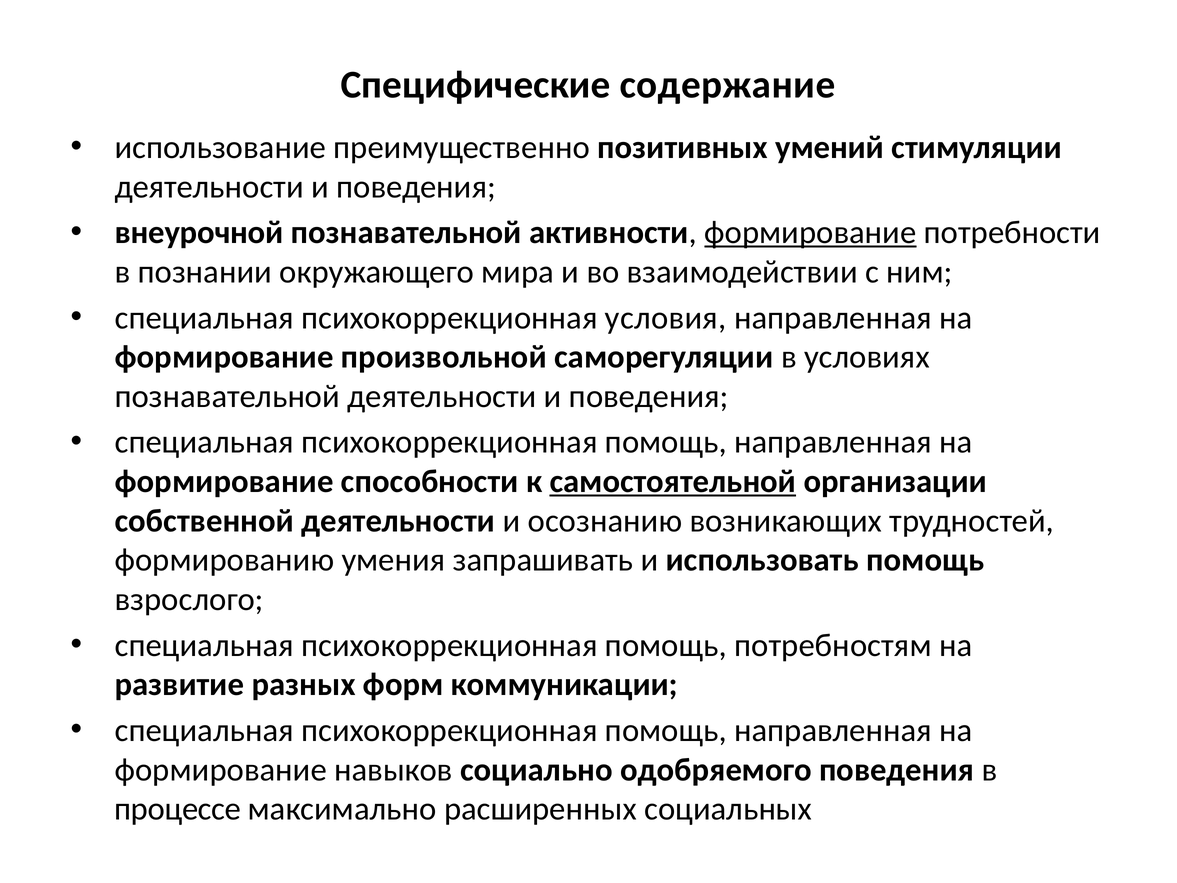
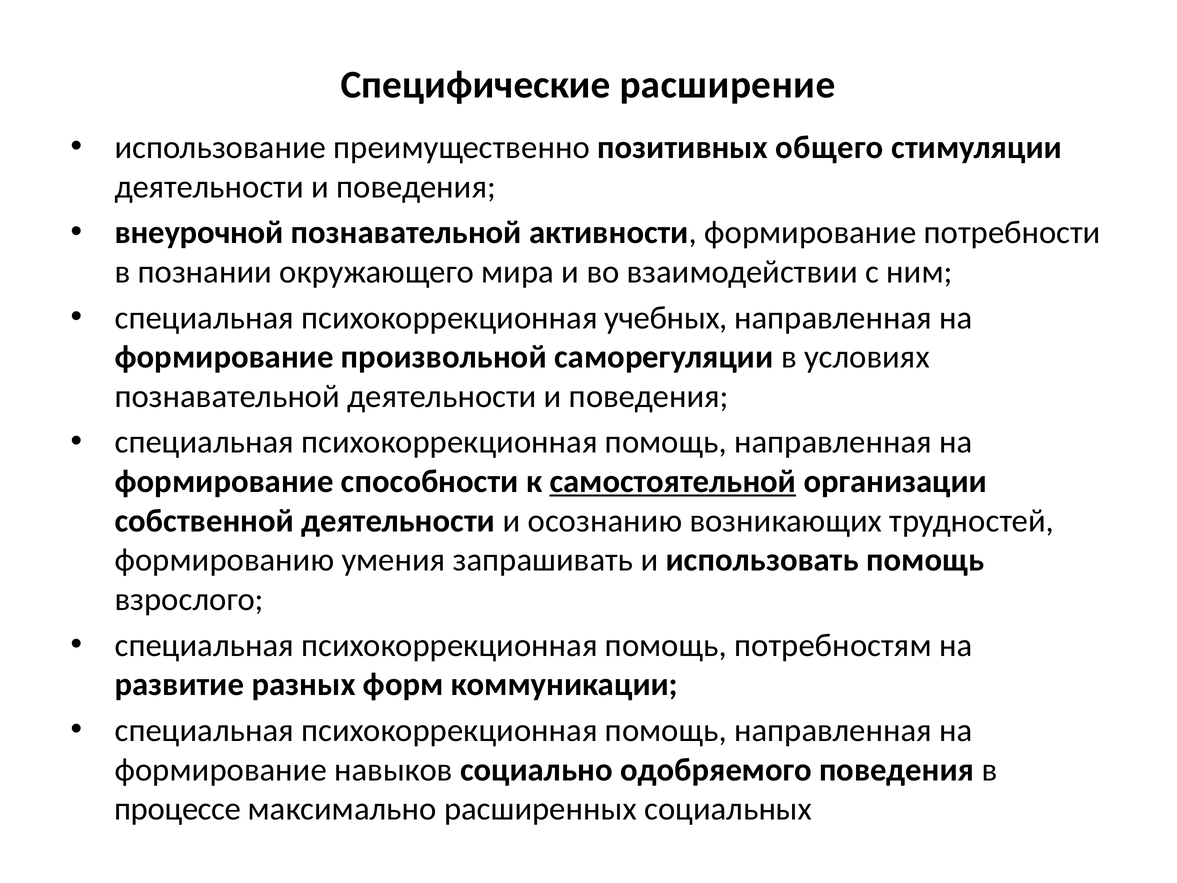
содержание: содержание -> расширение (727, 85)
умений: умений -> общего (830, 147)
формирование underline: present -> none (810, 233)
условия: условия -> учебных (666, 318)
